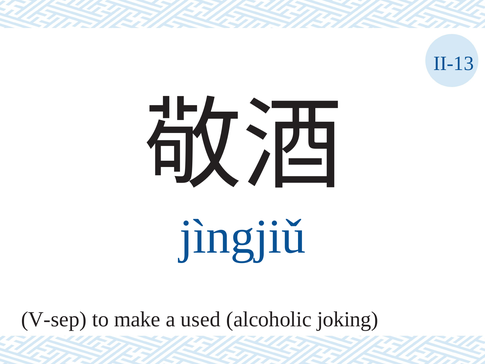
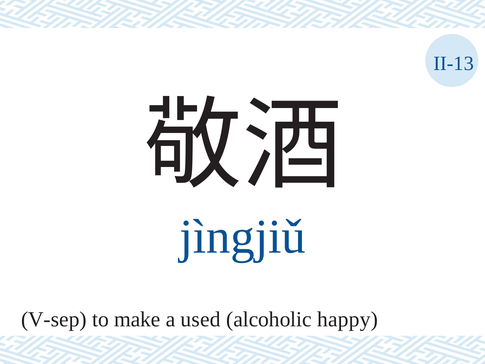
joking: joking -> happy (347, 319)
